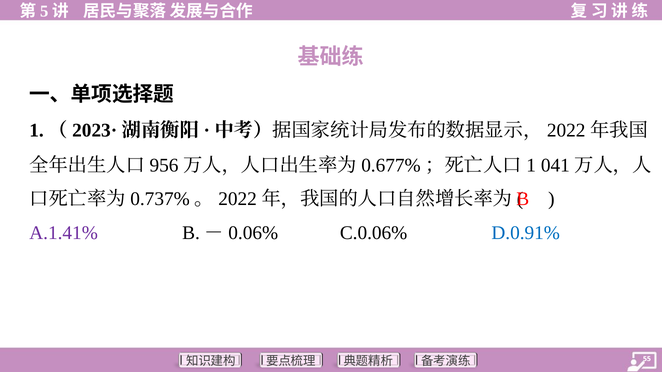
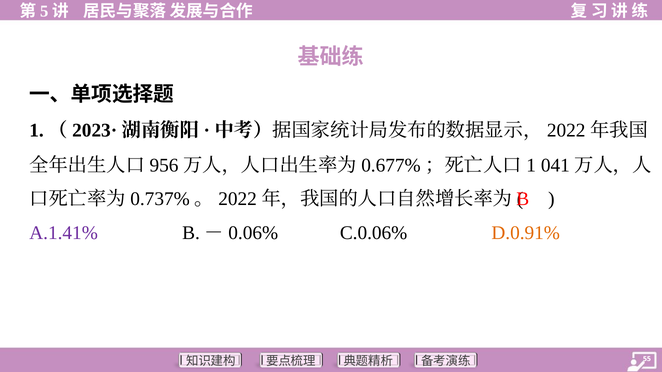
D.0.91% colour: blue -> orange (526, 233)
